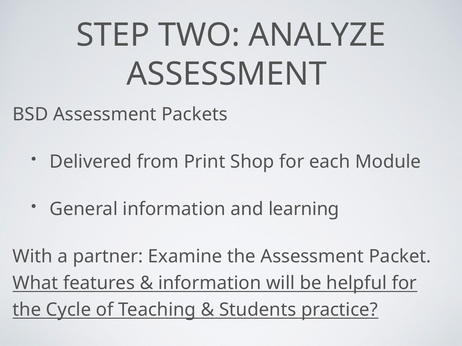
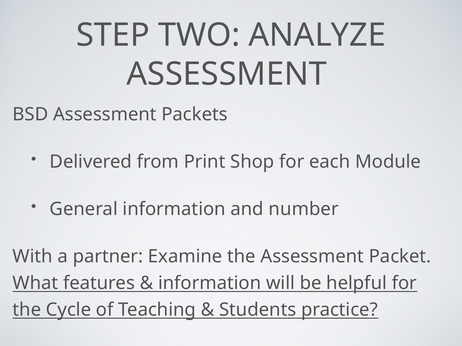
learning: learning -> number (304, 209)
